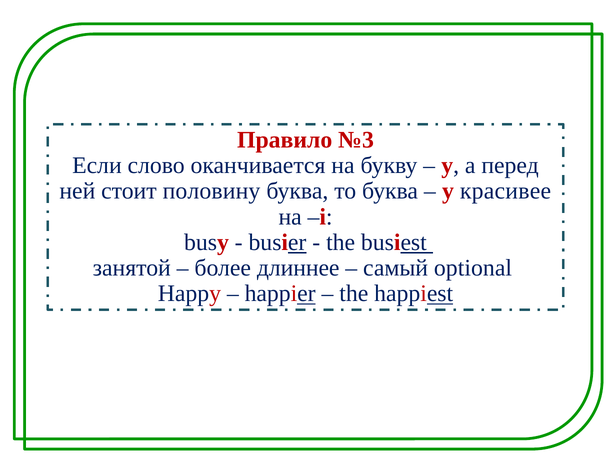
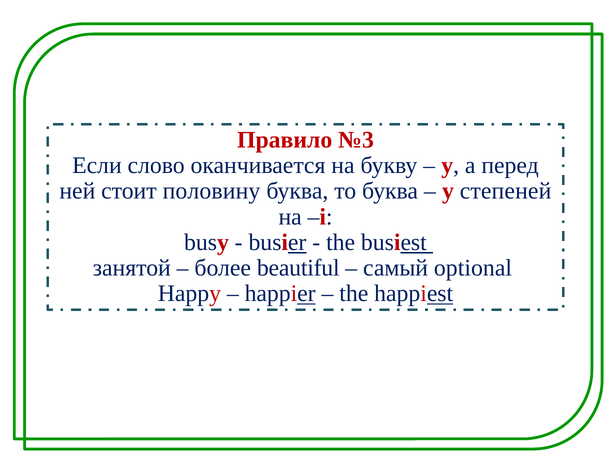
красивее: красивее -> степеней (506, 191)
длиннее: длиннее -> beautiful (298, 268)
